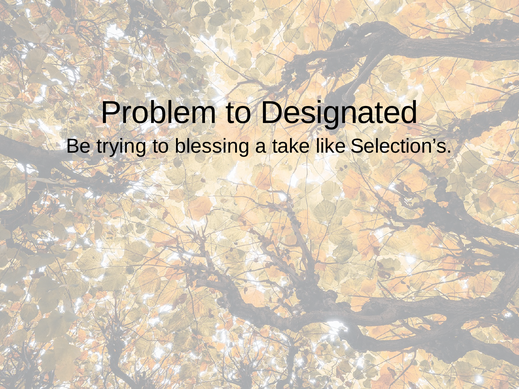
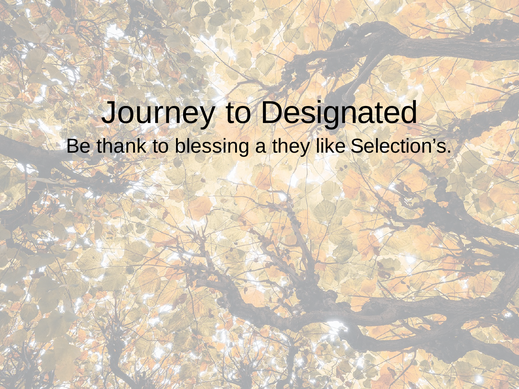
Problem: Problem -> Journey (158, 113)
trying: trying -> thank (121, 146)
take: take -> they (291, 146)
